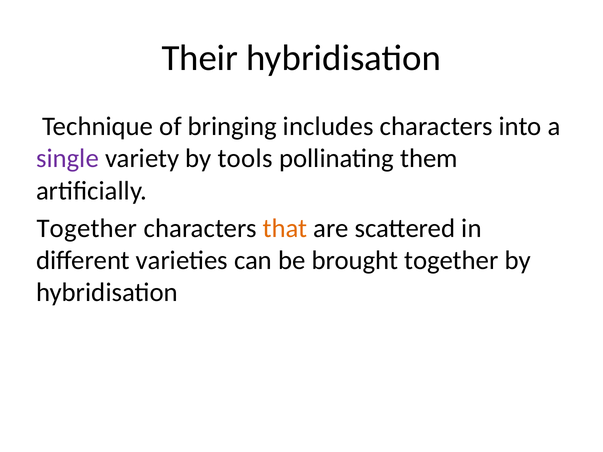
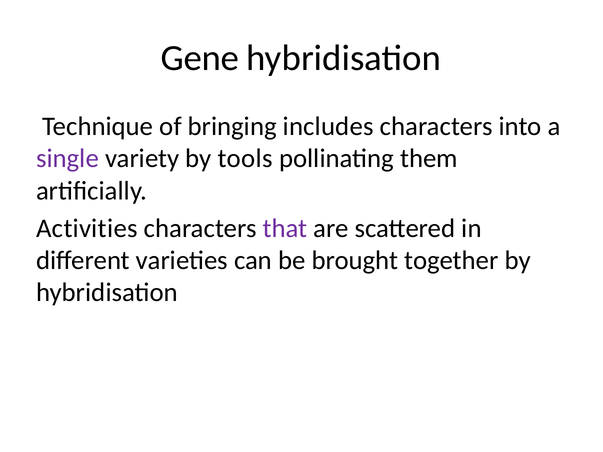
Their: Their -> Gene (200, 58)
Together: Together -> Activities (87, 228)
that colour: orange -> purple (285, 228)
